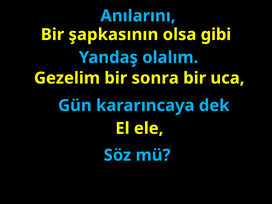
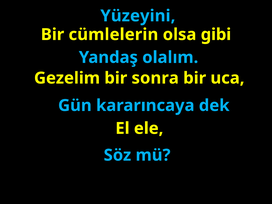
Anılarını: Anılarını -> Yüzeyini (138, 16)
şapkasının: şapkasının -> cümlelerin (113, 35)
